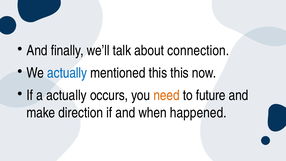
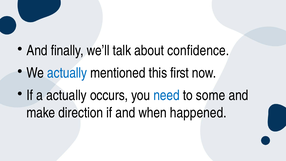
connection: connection -> confidence (198, 51)
this this: this -> first (180, 73)
need colour: orange -> blue (167, 95)
future: future -> some (211, 95)
